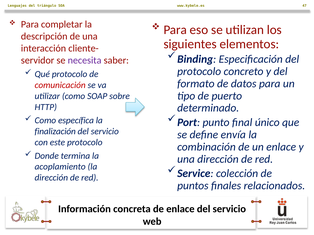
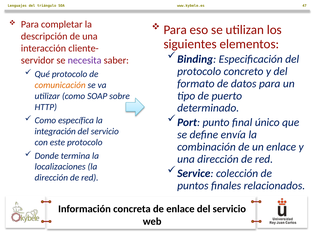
comunicación colour: red -> orange (60, 85)
finalización: finalización -> integración (55, 132)
acoplamiento: acoplamiento -> localizaciones (60, 167)
